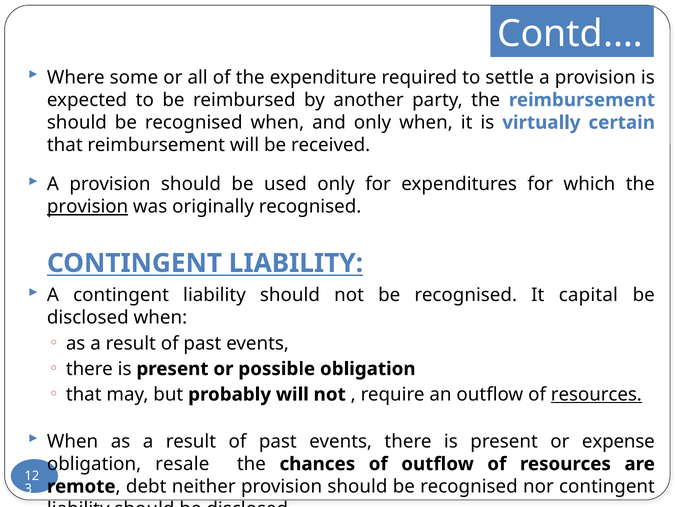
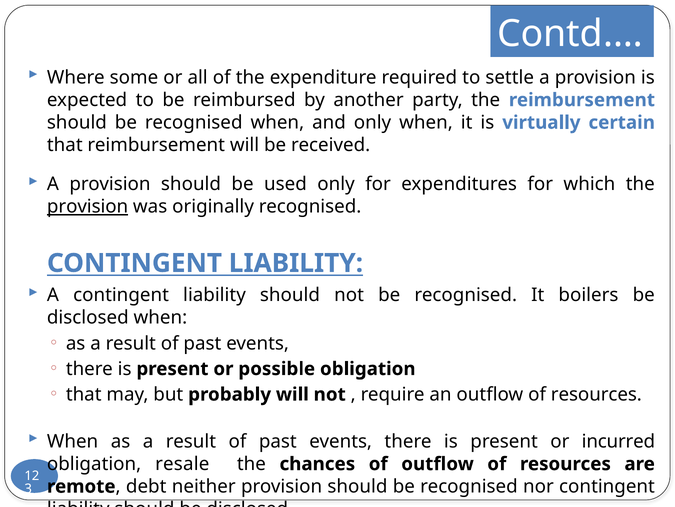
capital: capital -> boilers (588, 295)
resources underline: present -> none (596, 394)
expense: expense -> incurred (618, 441)
